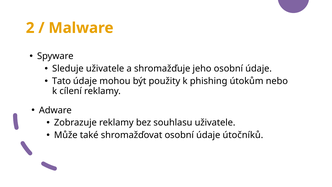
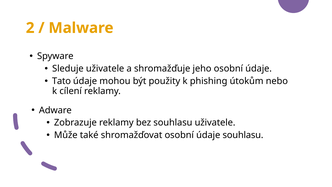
údaje útočníků: útočníků -> souhlasu (243, 135)
